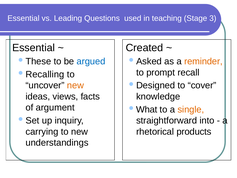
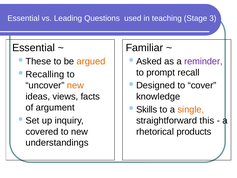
Created: Created -> Familiar (144, 48)
argued colour: blue -> orange (91, 61)
reminder colour: orange -> purple (203, 61)
What: What -> Skills (147, 109)
into: into -> this (207, 120)
carrying: carrying -> covered (42, 131)
